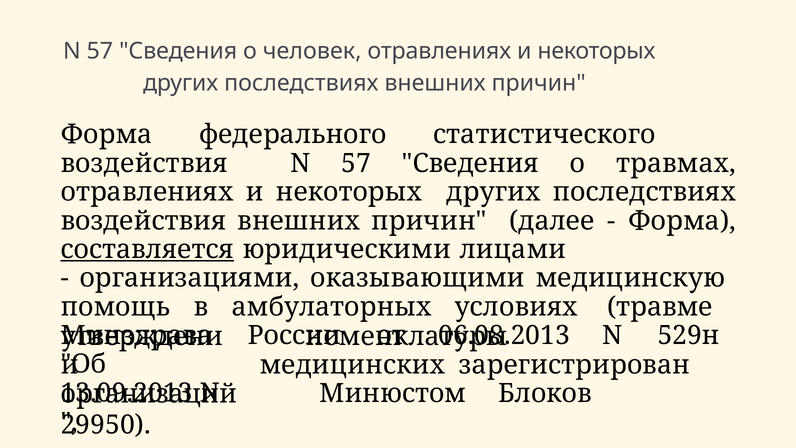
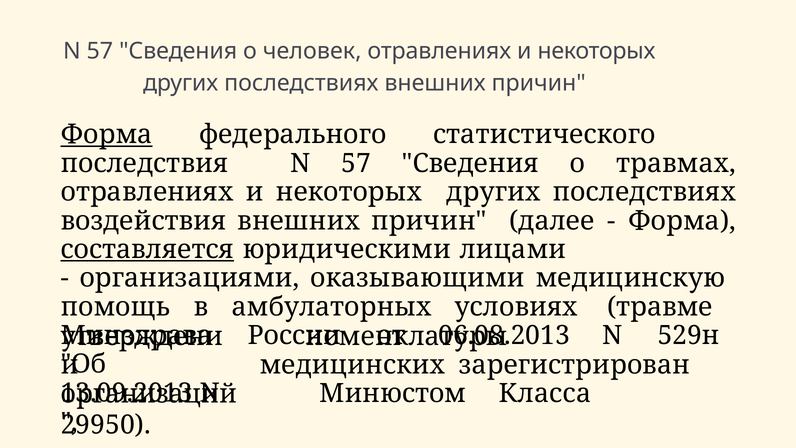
Форма underline: none -> present (107, 135)
воздействия: воздействия -> последствия (144, 163)
Блоков: Блоков -> Класса (545, 394)
